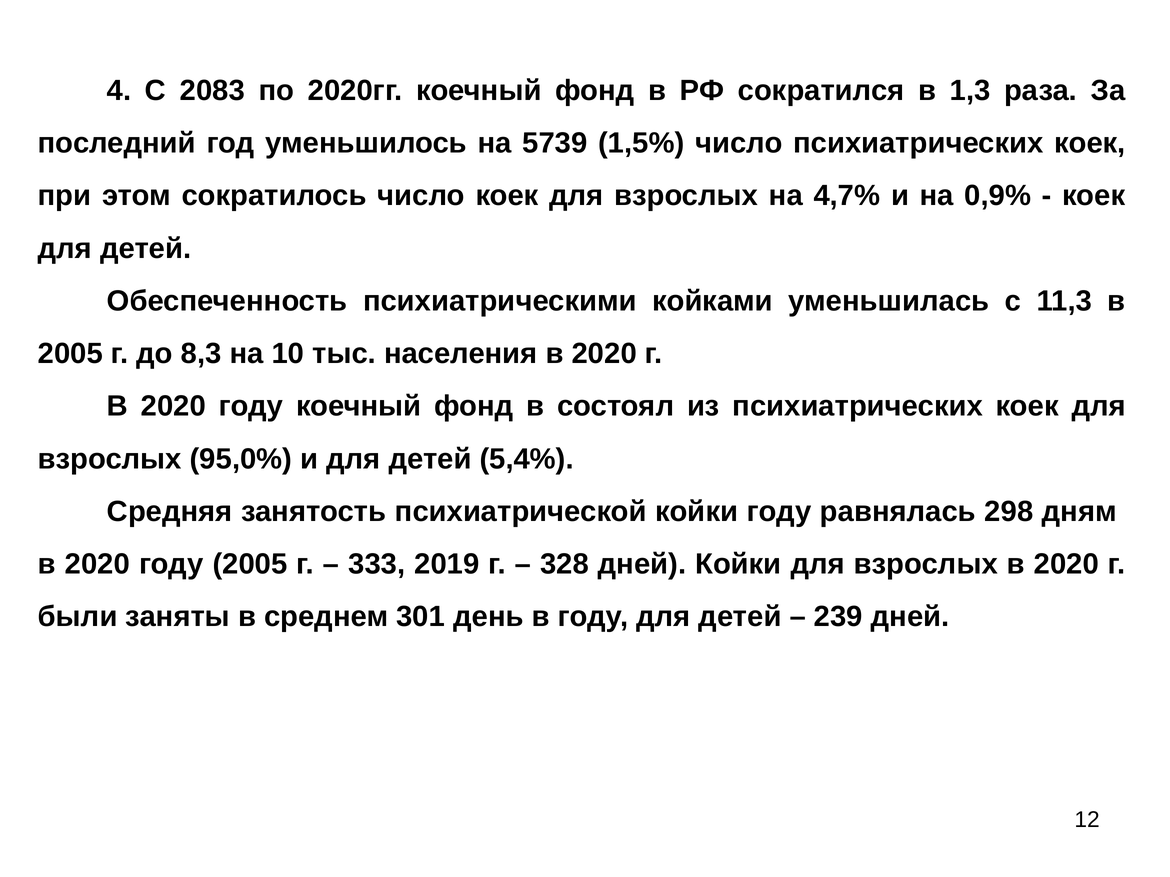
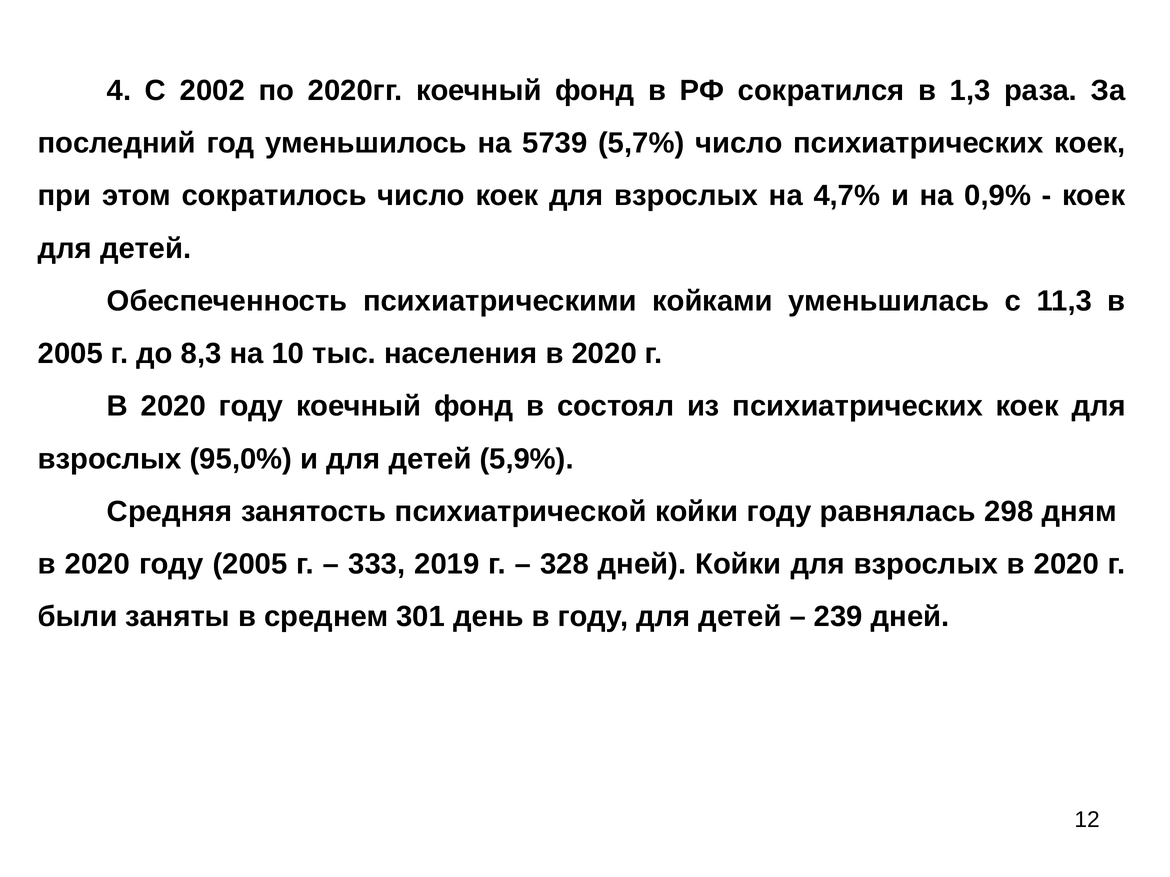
2083: 2083 -> 2002 (212, 91)
1,5%: 1,5% -> 5,7% (641, 143)
5,4%: 5,4% -> 5,9% (527, 459)
